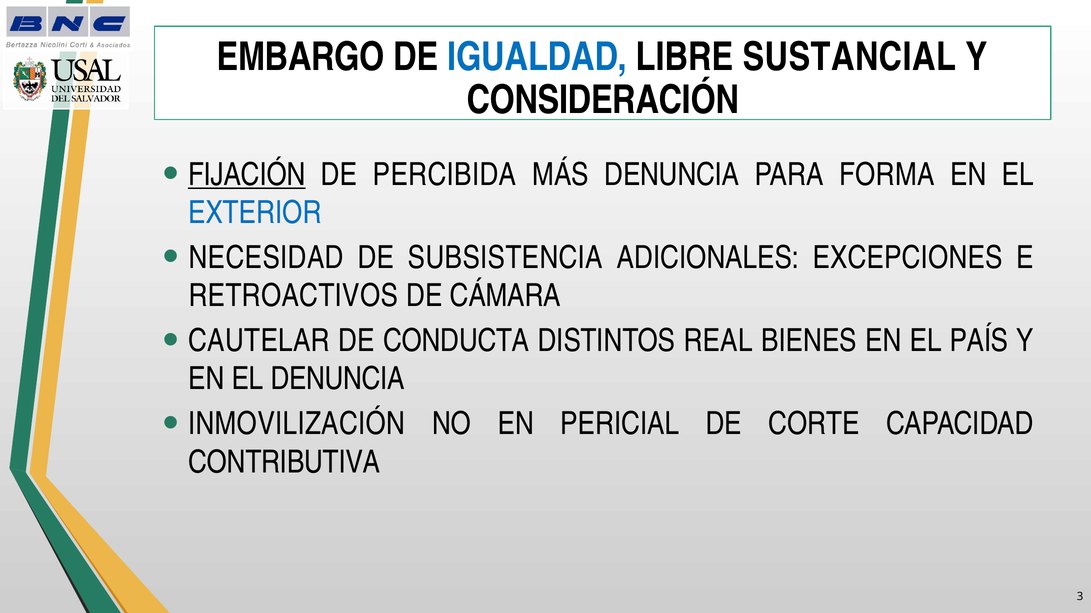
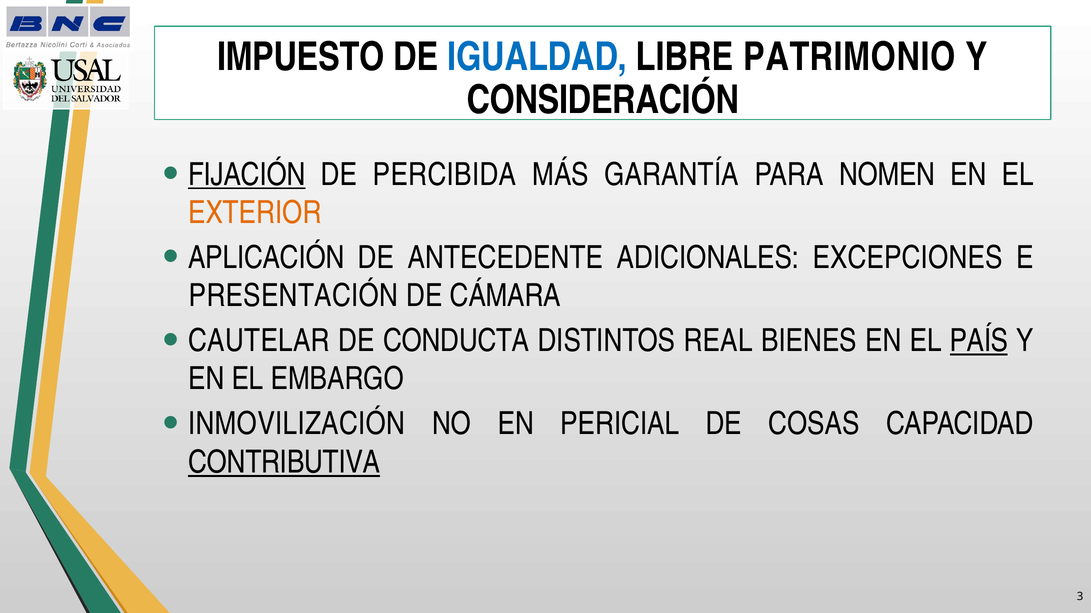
EMBARGO: EMBARGO -> IMPUESTO (301, 57)
SUSTANCIAL: SUSTANCIAL -> PATRIMONIO (849, 57)
MÁS DENUNCIA: DENUNCIA -> GARANTÍA (672, 175)
FORMA: FORMA -> NOMEN (887, 175)
EXTERIOR colour: blue -> orange (255, 213)
NECESIDAD: NECESIDAD -> APLICACIÓN (266, 258)
SUBSISTENCIA: SUBSISTENCIA -> ANTECEDENTE (505, 258)
RETROACTIVOS: RETROACTIVOS -> PRESENTACIÓN (293, 296)
PAÍS underline: none -> present (979, 341)
EL DENUNCIA: DENUNCIA -> EMBARGO (337, 379)
CORTE: CORTE -> COSAS (814, 424)
CONTRIBUTIVA underline: none -> present (284, 463)
